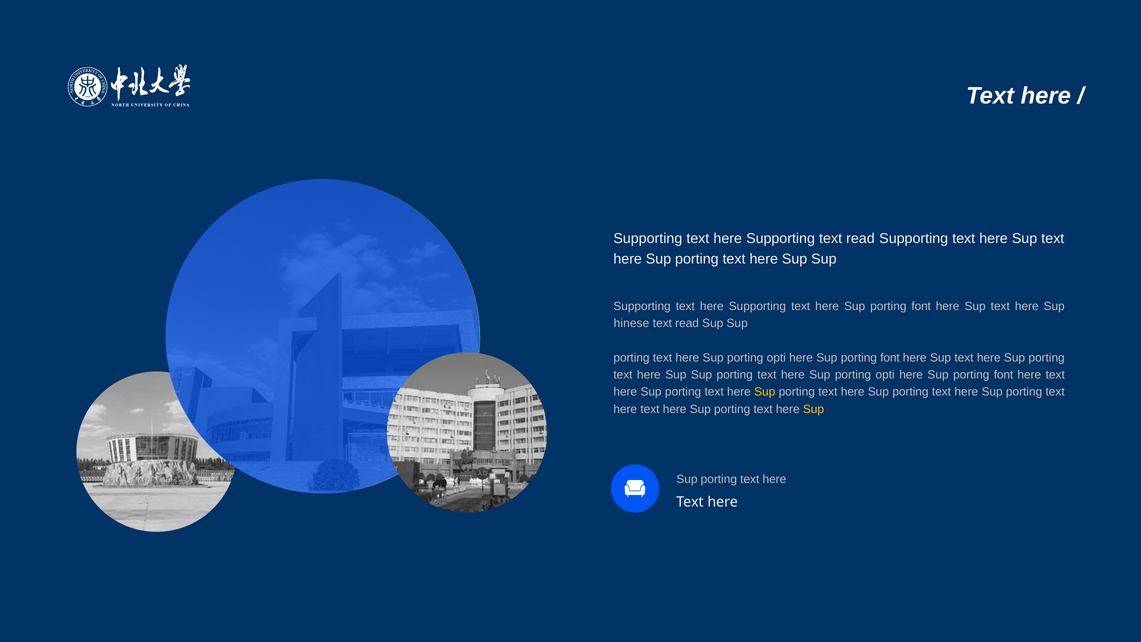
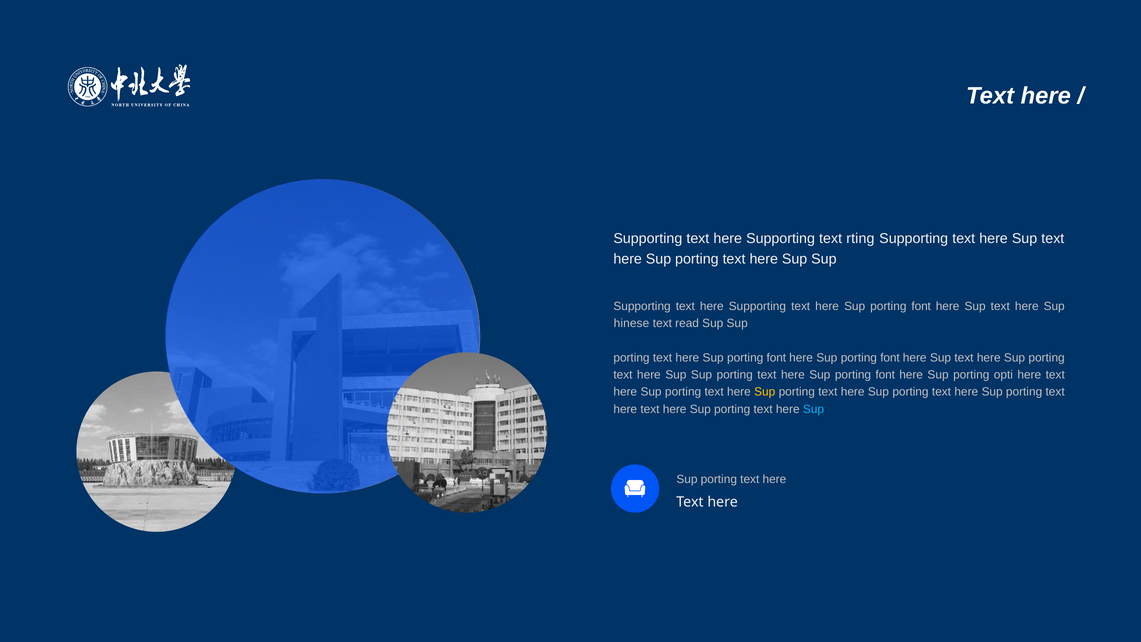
Supporting text read: read -> rting (860, 238)
opti: opti -> font (776, 358)
opti: opti -> font (885, 375)
font: font -> opti (1003, 375)
Sup colour: yellow -> light blue (813, 409)
